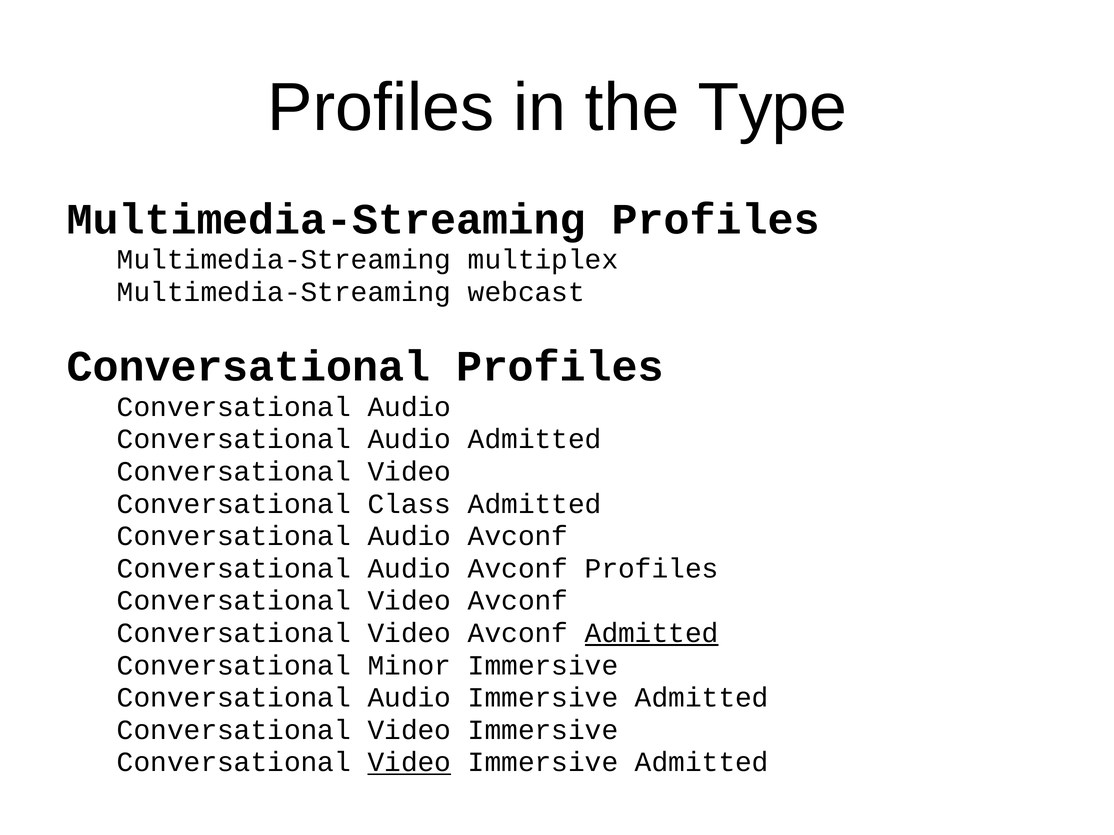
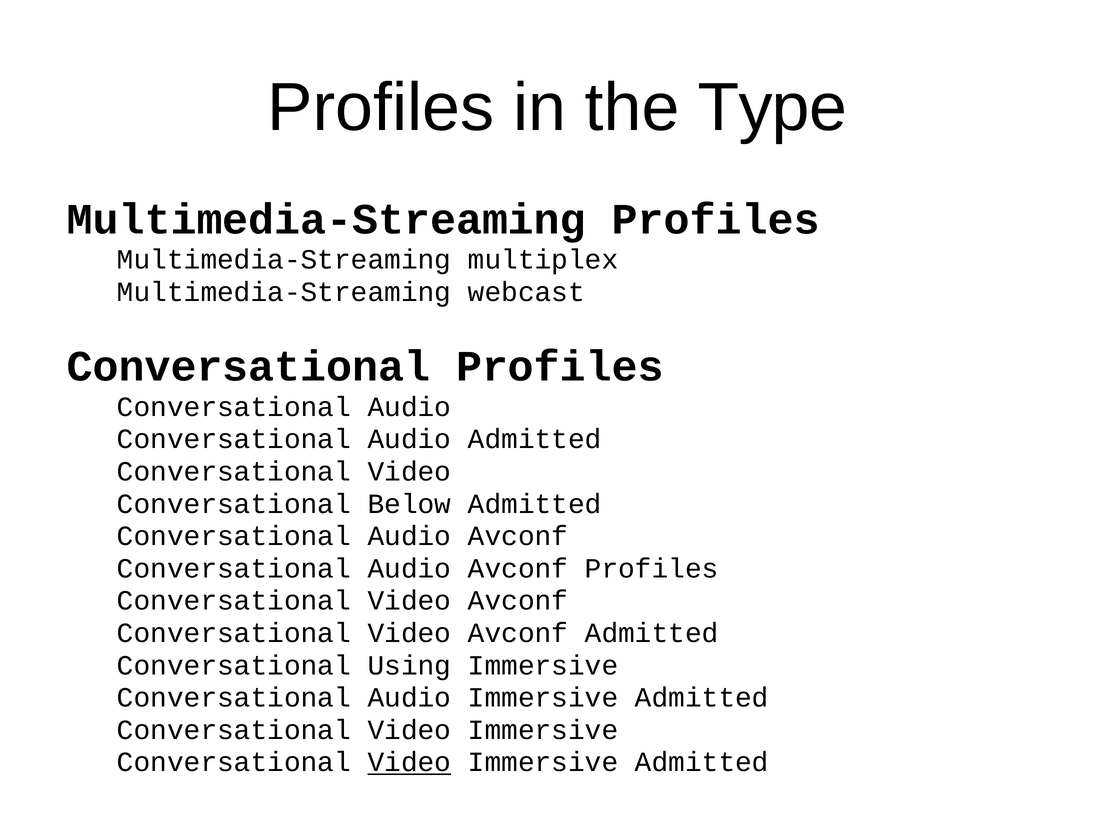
Class: Class -> Below (409, 504)
Admitted underline: present -> none (652, 633)
Minor: Minor -> Using (409, 666)
